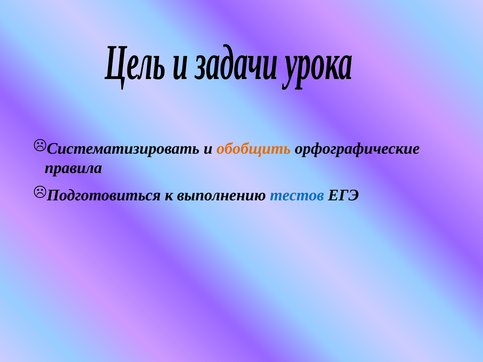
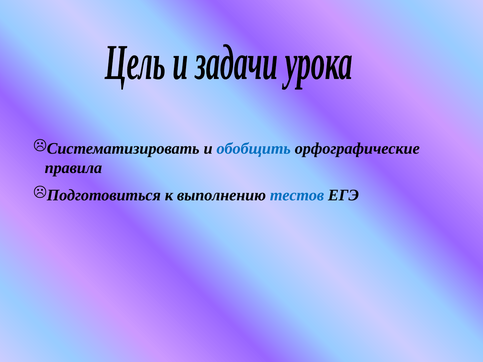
обобщить colour: orange -> blue (254, 149)
